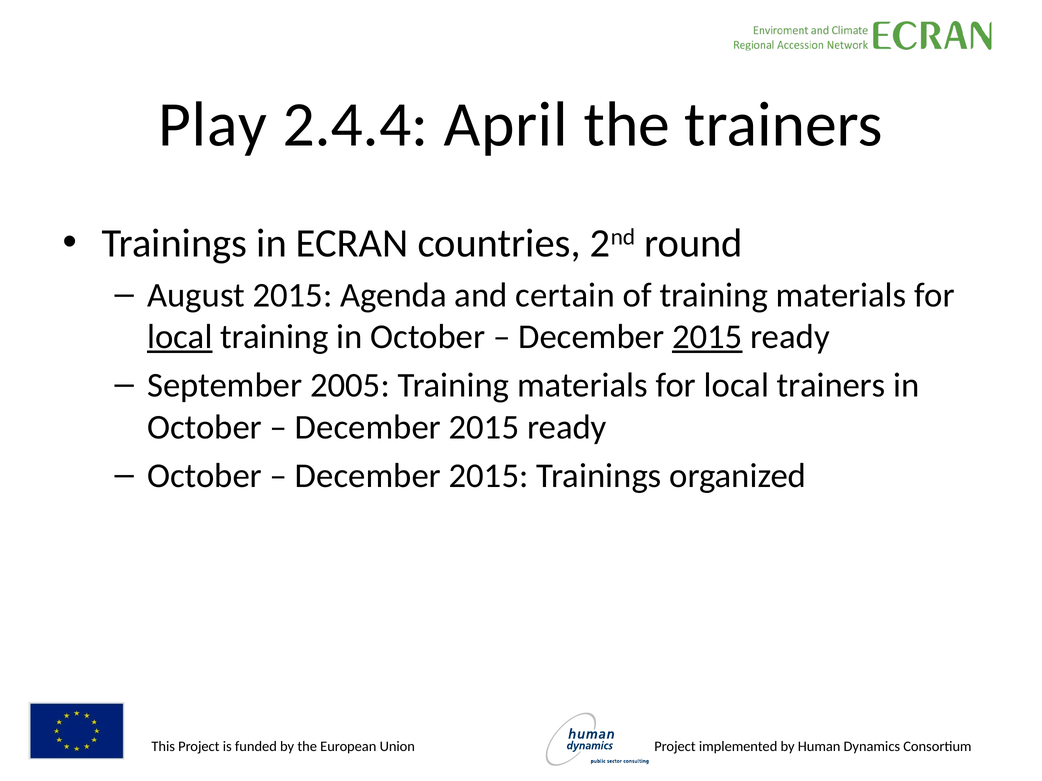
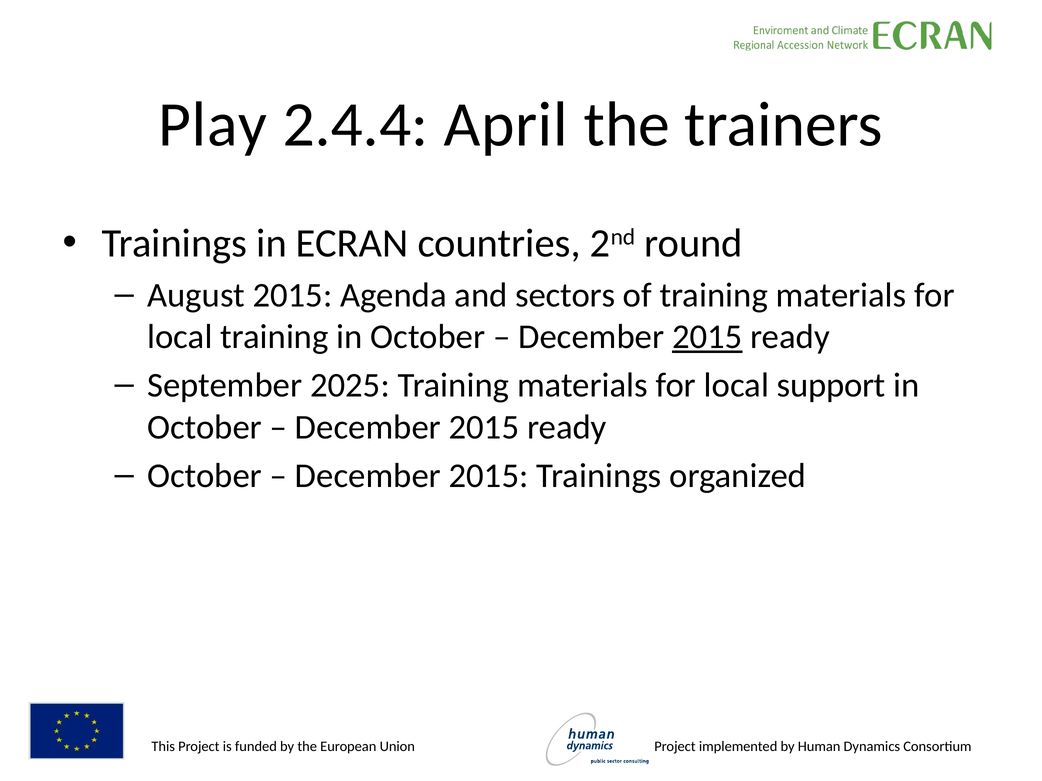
certain: certain -> sectors (565, 295)
local underline: present -> none (180, 337)
2005: 2005 -> 2025 (350, 386)
local trainers: trainers -> support (831, 386)
